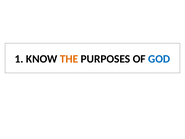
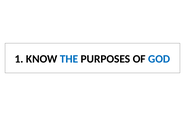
THE colour: orange -> blue (69, 59)
